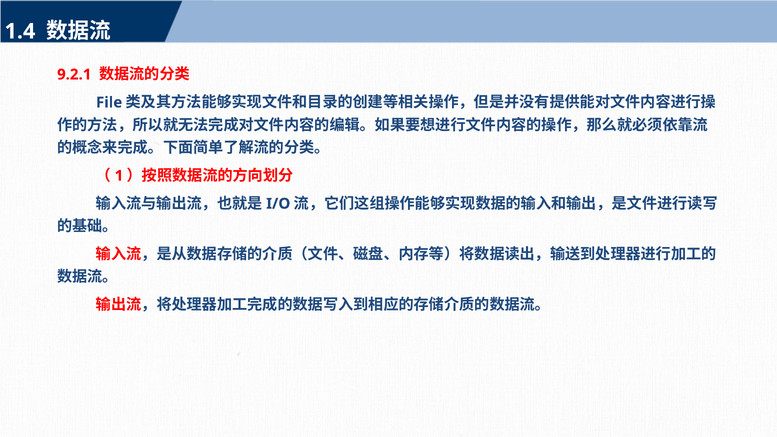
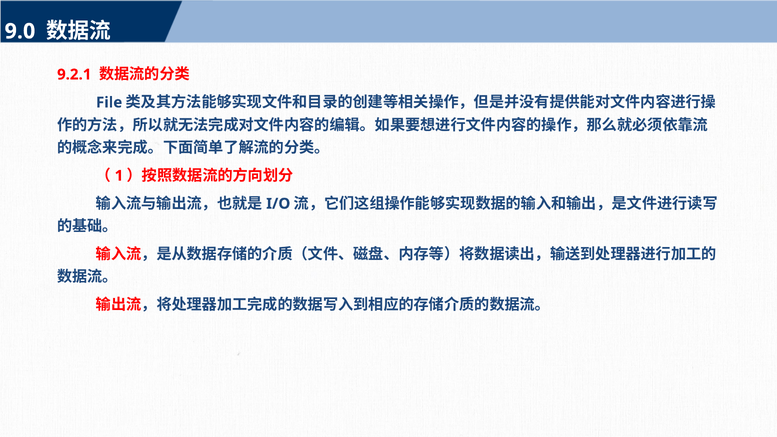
1.4: 1.4 -> 9.0 (20, 31)
